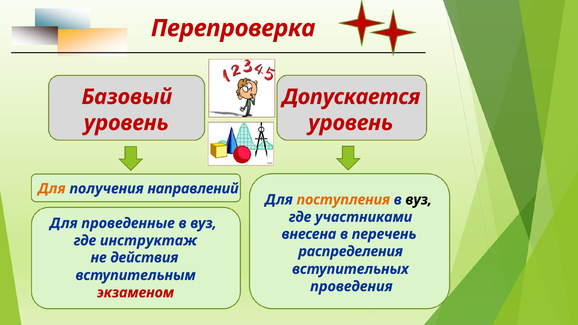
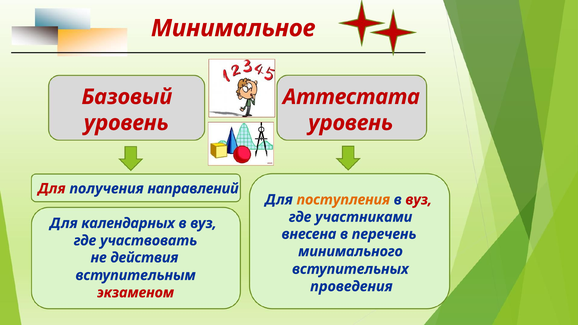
Перепроверка: Перепроверка -> Минимальное (233, 28)
Допускается: Допускается -> Аттестата (351, 97)
Для colour: orange -> red (52, 189)
вуз colour: black -> red (419, 200)
проведенные: проведенные -> календарных (128, 223)
инструктаж: инструктаж -> участвовать (149, 241)
распределения: распределения -> минимального (350, 252)
